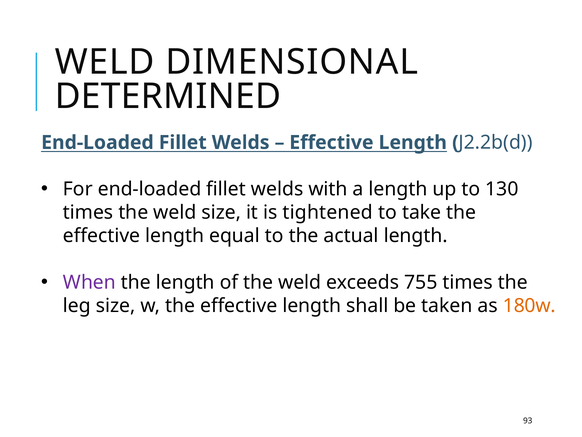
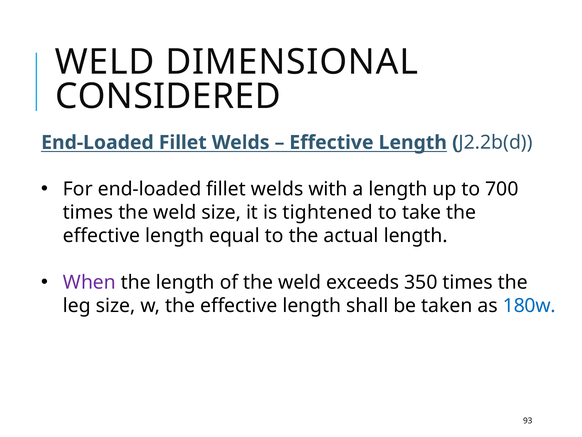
DETERMINED: DETERMINED -> CONSIDERED (168, 96)
130: 130 -> 700 (502, 189)
755: 755 -> 350 (421, 282)
180w colour: orange -> blue (529, 305)
